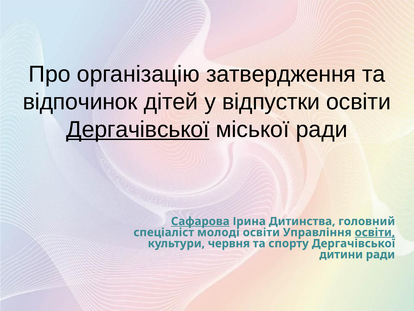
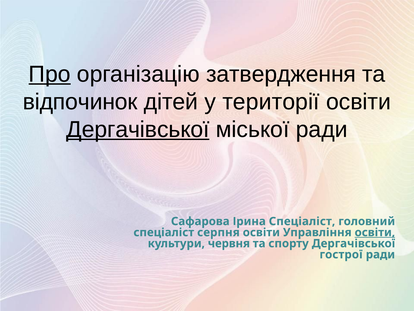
Про underline: none -> present (50, 74)
відпустки: відпустки -> території (271, 102)
Сафарова underline: present -> none (200, 221)
Ірина Дитинства: Дитинства -> Спеціаліст (302, 221)
молоді: молоді -> серпня (218, 232)
дитини: дитини -> гострої (341, 254)
